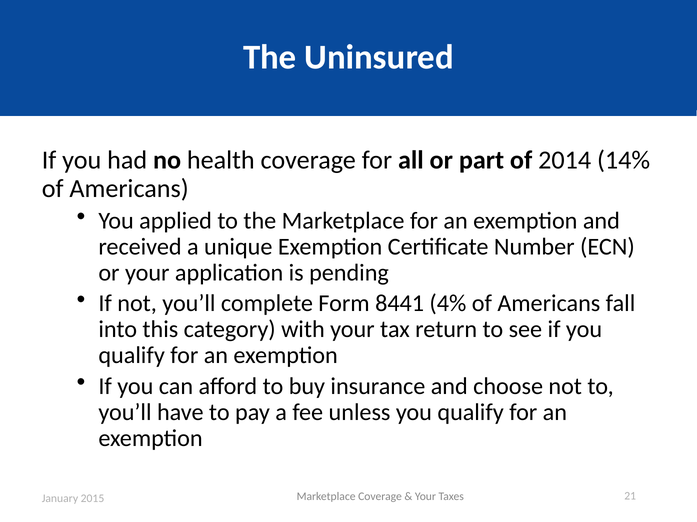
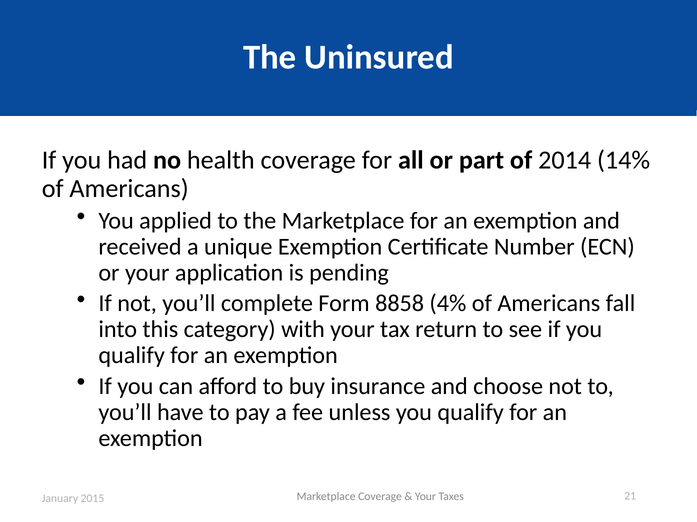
8441: 8441 -> 8858 (400, 304)
